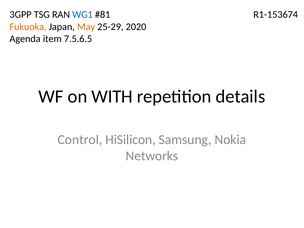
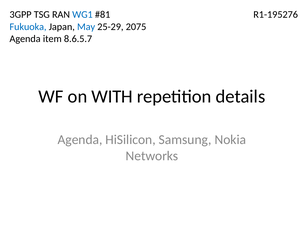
R1-153674: R1-153674 -> R1-195276 (276, 15)
Fukuoka colour: orange -> blue (28, 27)
May colour: orange -> blue (86, 27)
2020: 2020 -> 2075 (136, 27)
7.5.6.5: 7.5.6.5 -> 8.6.5.7 (78, 39)
Control: Control -> Agenda (80, 140)
